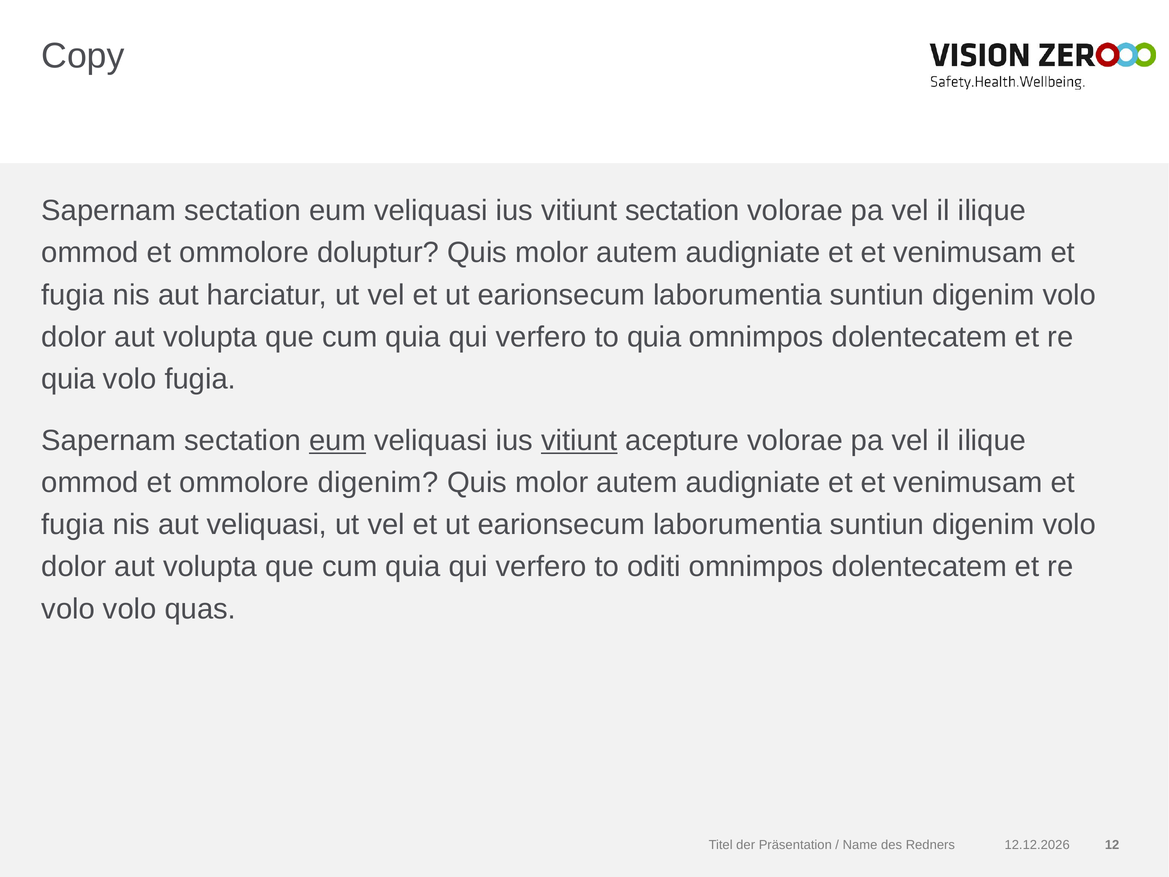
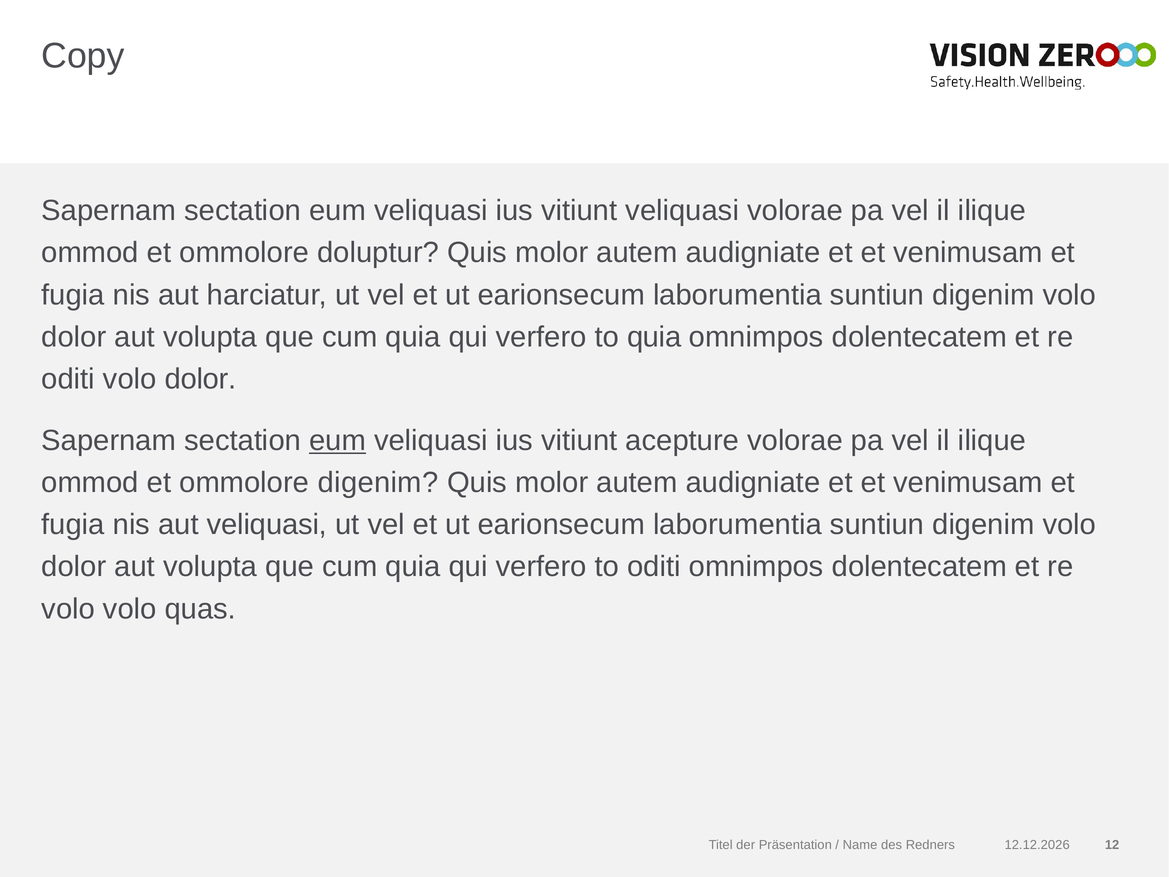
vitiunt sectation: sectation -> veliquasi (682, 211)
quia: quia -> oditi (68, 379)
fugia: fugia -> dolor (200, 379)
vitiunt underline: present -> none (579, 440)
